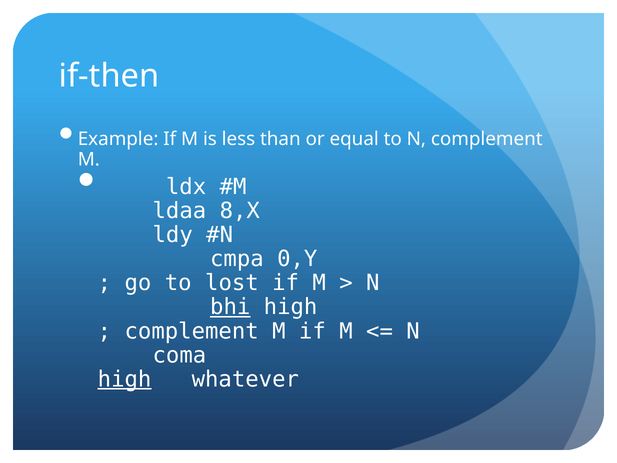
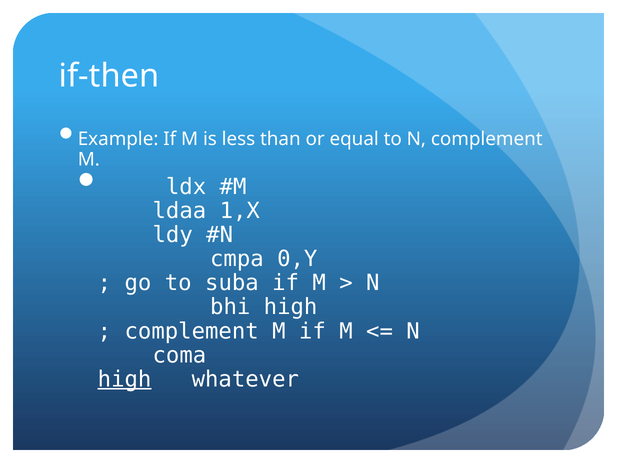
8,X: 8,X -> 1,X (240, 211)
lost: lost -> suba (232, 283)
bhi underline: present -> none (230, 307)
